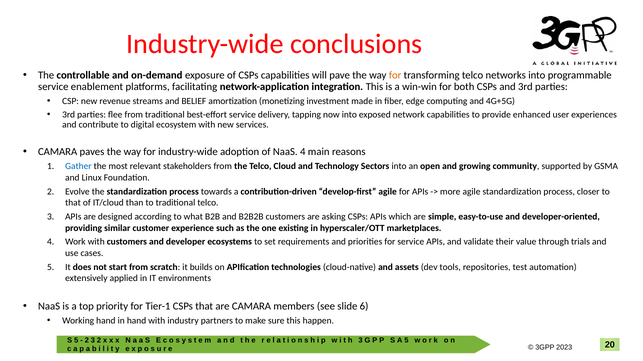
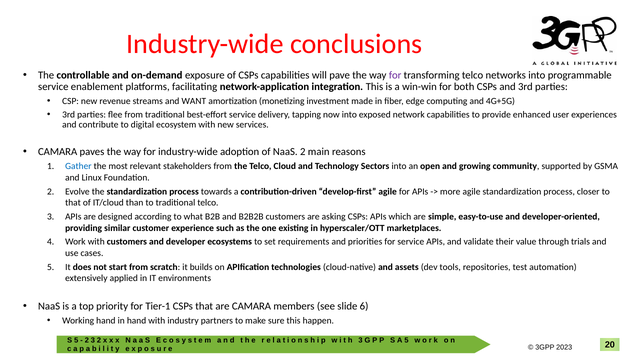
for colour: orange -> purple (395, 76)
BELIEF: BELIEF -> WANT (194, 101)
NaaS 4: 4 -> 2 (303, 152)
